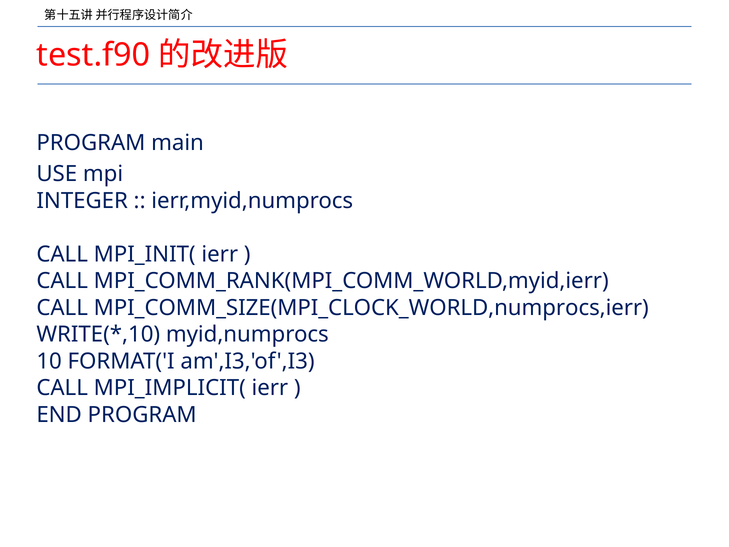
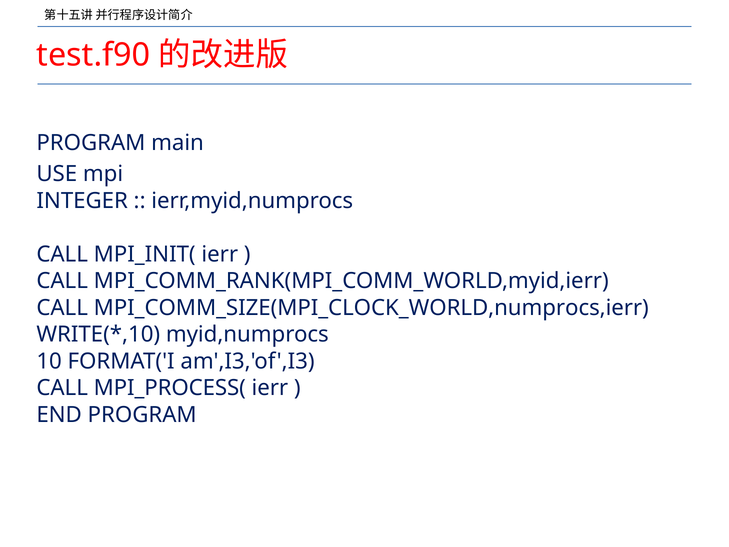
MPI_IMPLICIT(: MPI_IMPLICIT( -> MPI_PROCESS( (170, 388)
